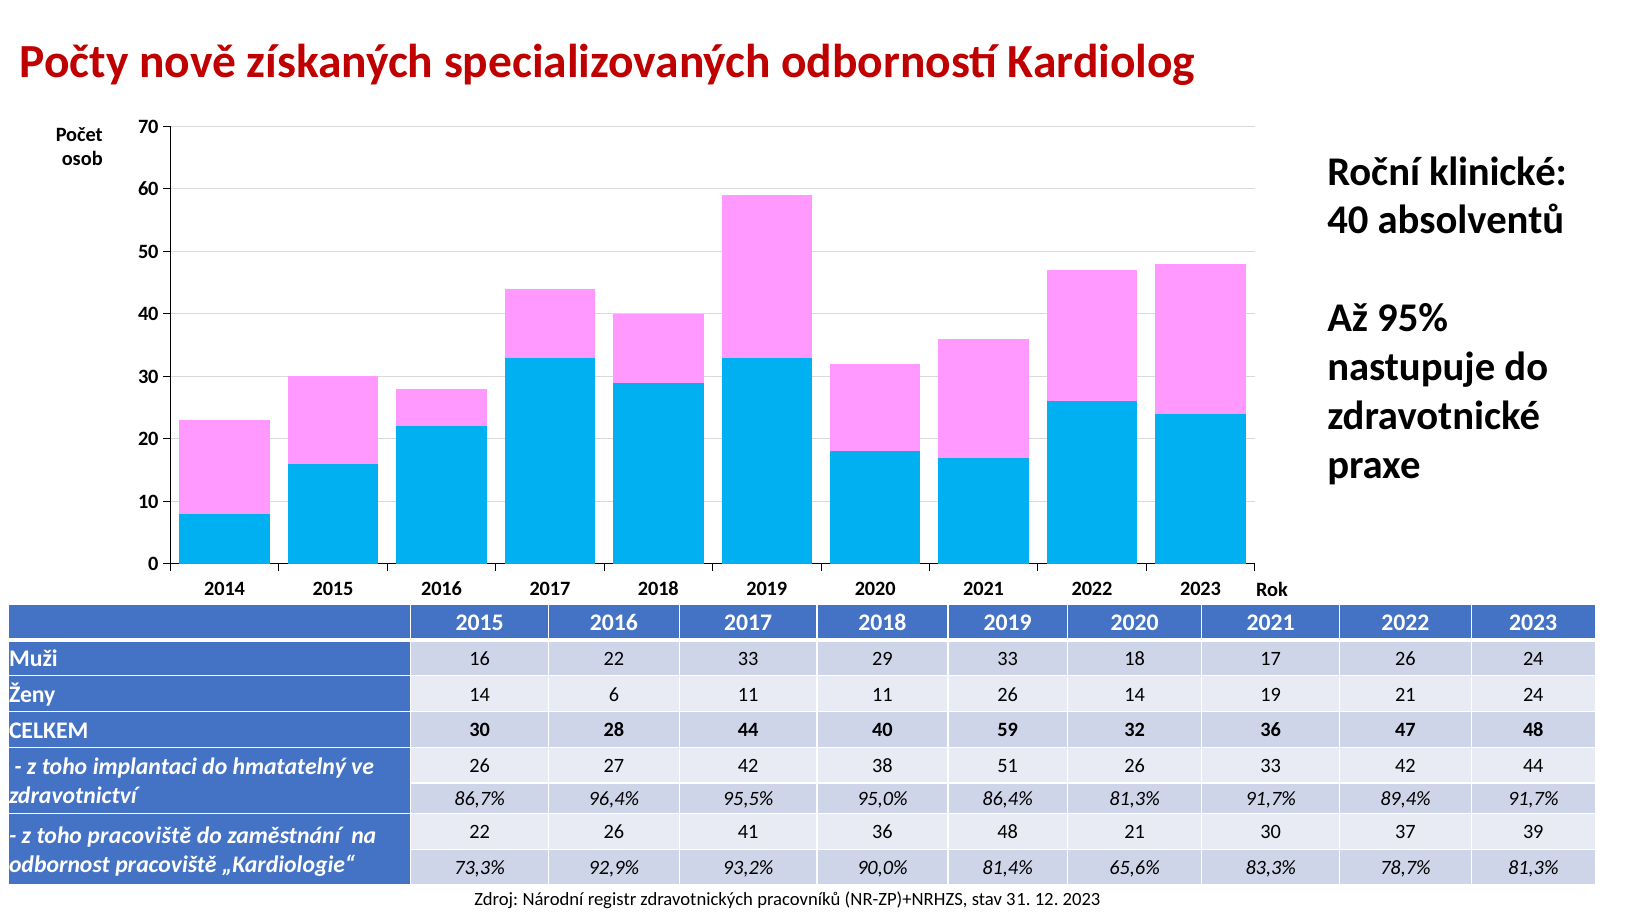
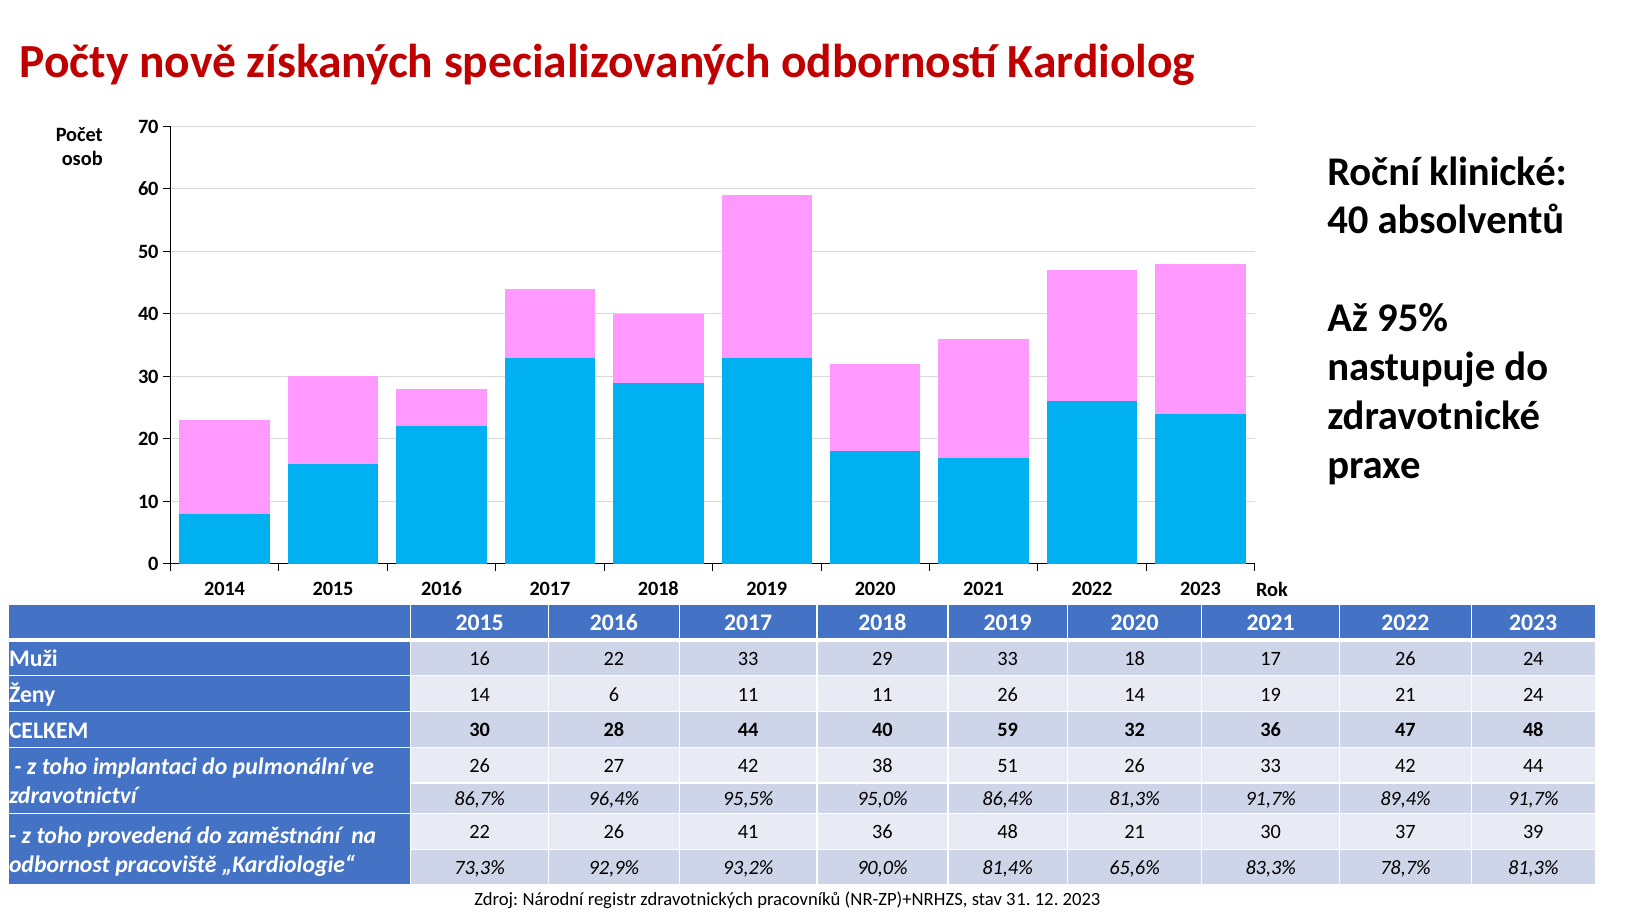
hmatatelný: hmatatelný -> pulmonální (289, 767)
toho pracoviště: pracoviště -> provedená (140, 836)
